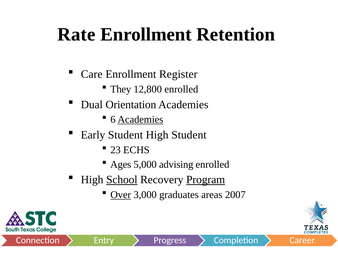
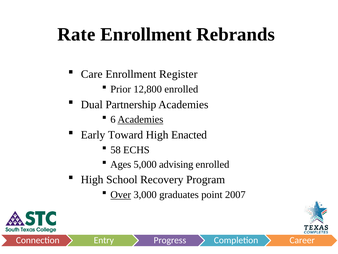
Retention: Retention -> Rebrands (236, 34)
They: They -> Prior (121, 89)
Orientation: Orientation -> Partnership (131, 104)
Early Student: Student -> Toward (126, 135)
High Student: Student -> Enacted (189, 135)
23: 23 -> 58 (116, 150)
School underline: present -> none (122, 179)
Program underline: present -> none (206, 179)
areas: areas -> point (212, 194)
